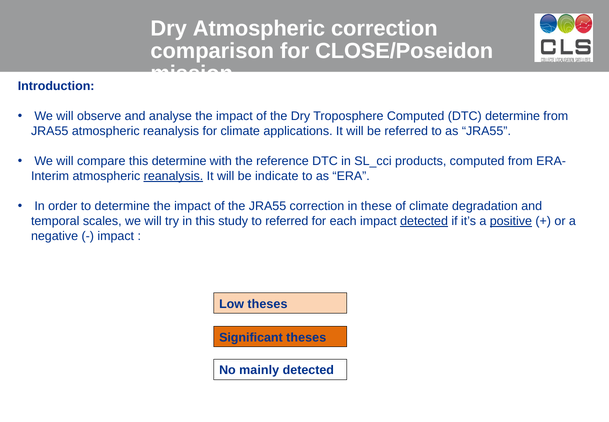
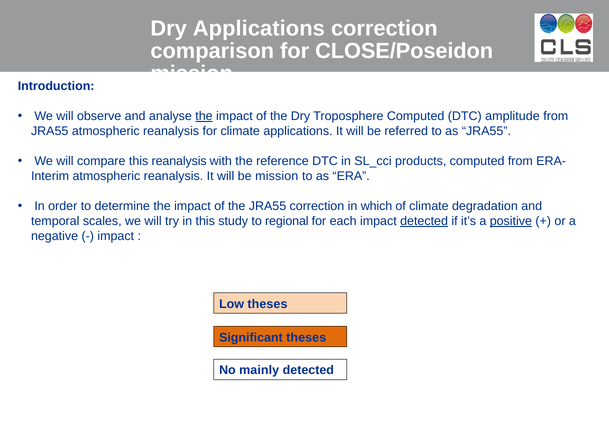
Dry Atmospheric: Atmospheric -> Applications (259, 29)
the underline: none -> present (204, 116)
DTC determine: determine -> amplitude (512, 116)
this determine: determine -> reanalysis (179, 161)
reanalysis underline: present -> none (173, 176)
be indicate: indicate -> mission (277, 176)
these: these -> which (376, 206)
to referred: referred -> regional (287, 221)
